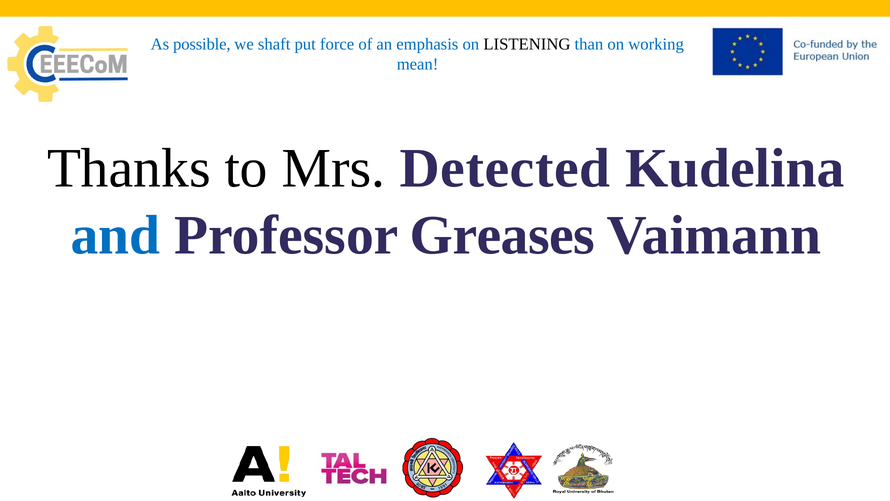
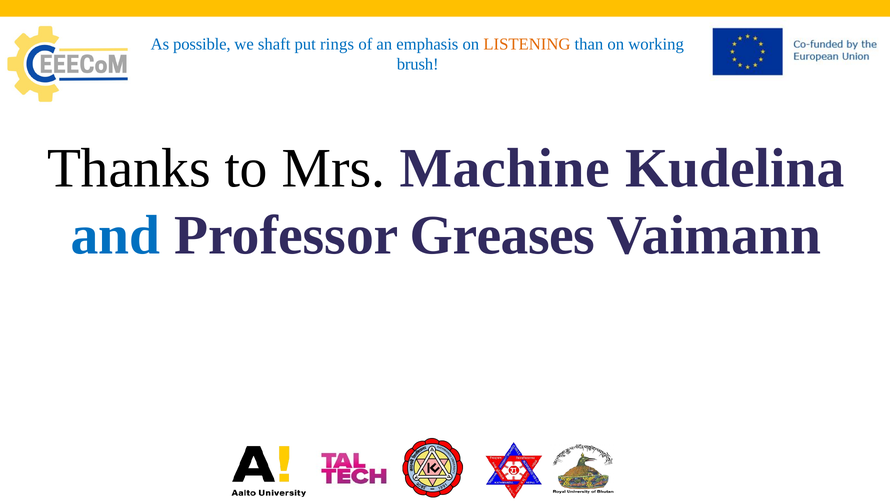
force: force -> rings (337, 44)
LISTENING colour: black -> orange (527, 44)
mean: mean -> brush (418, 64)
Detected: Detected -> Machine (505, 168)
